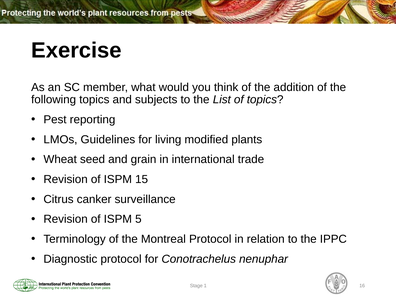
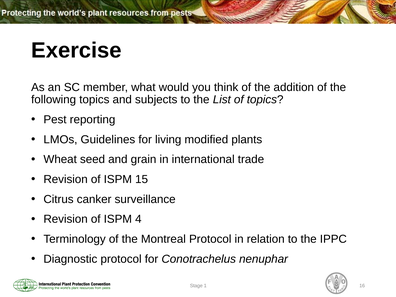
5: 5 -> 4 (138, 219)
